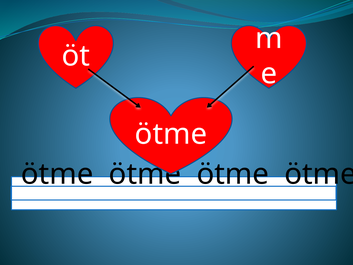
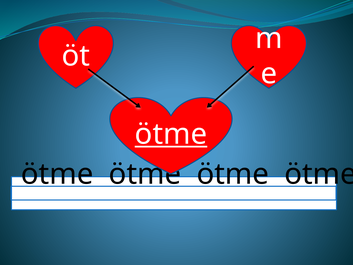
ötme underline: none -> present (171, 134)
